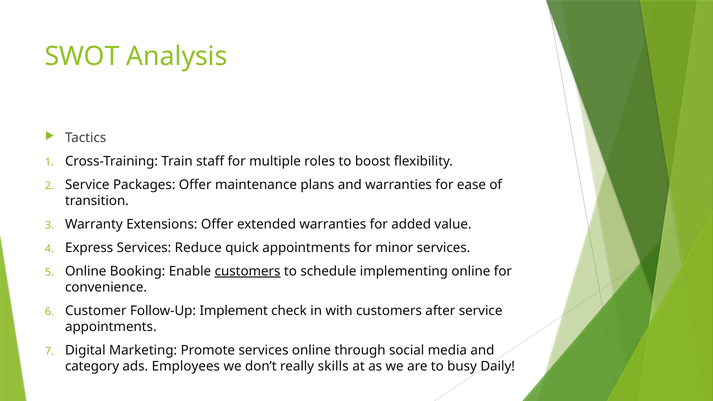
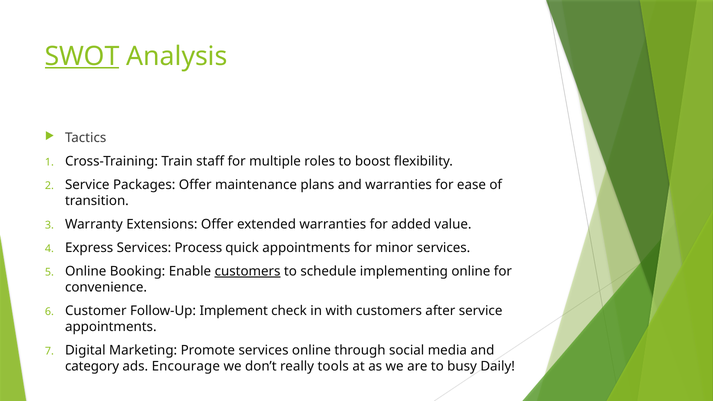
SWOT underline: none -> present (82, 56)
Reduce: Reduce -> Process (198, 248)
Employees: Employees -> Encourage (186, 366)
skills: skills -> tools (333, 366)
